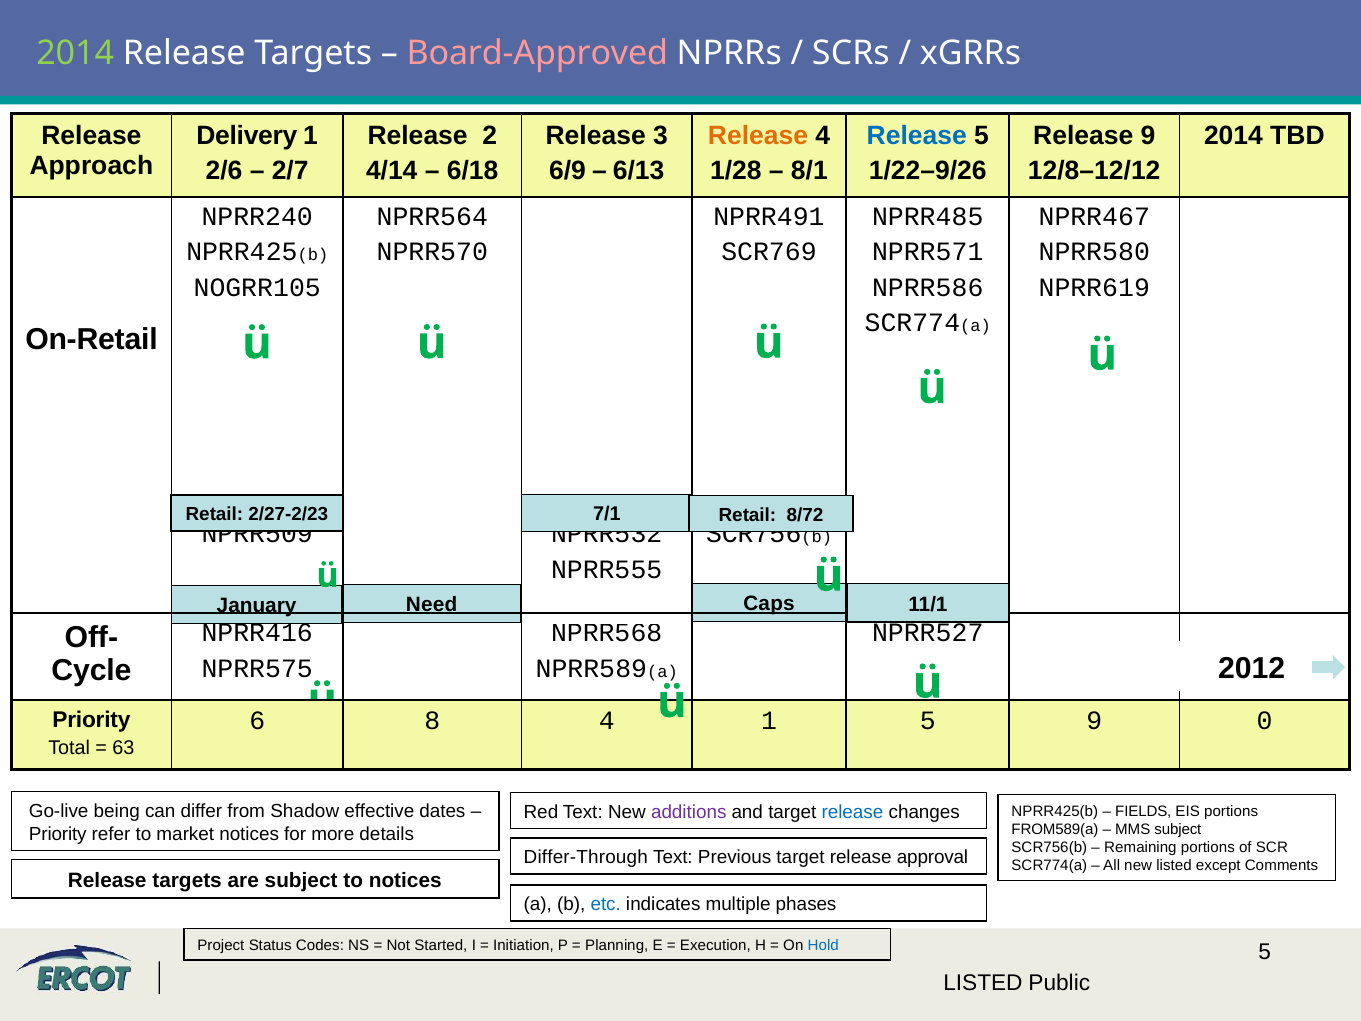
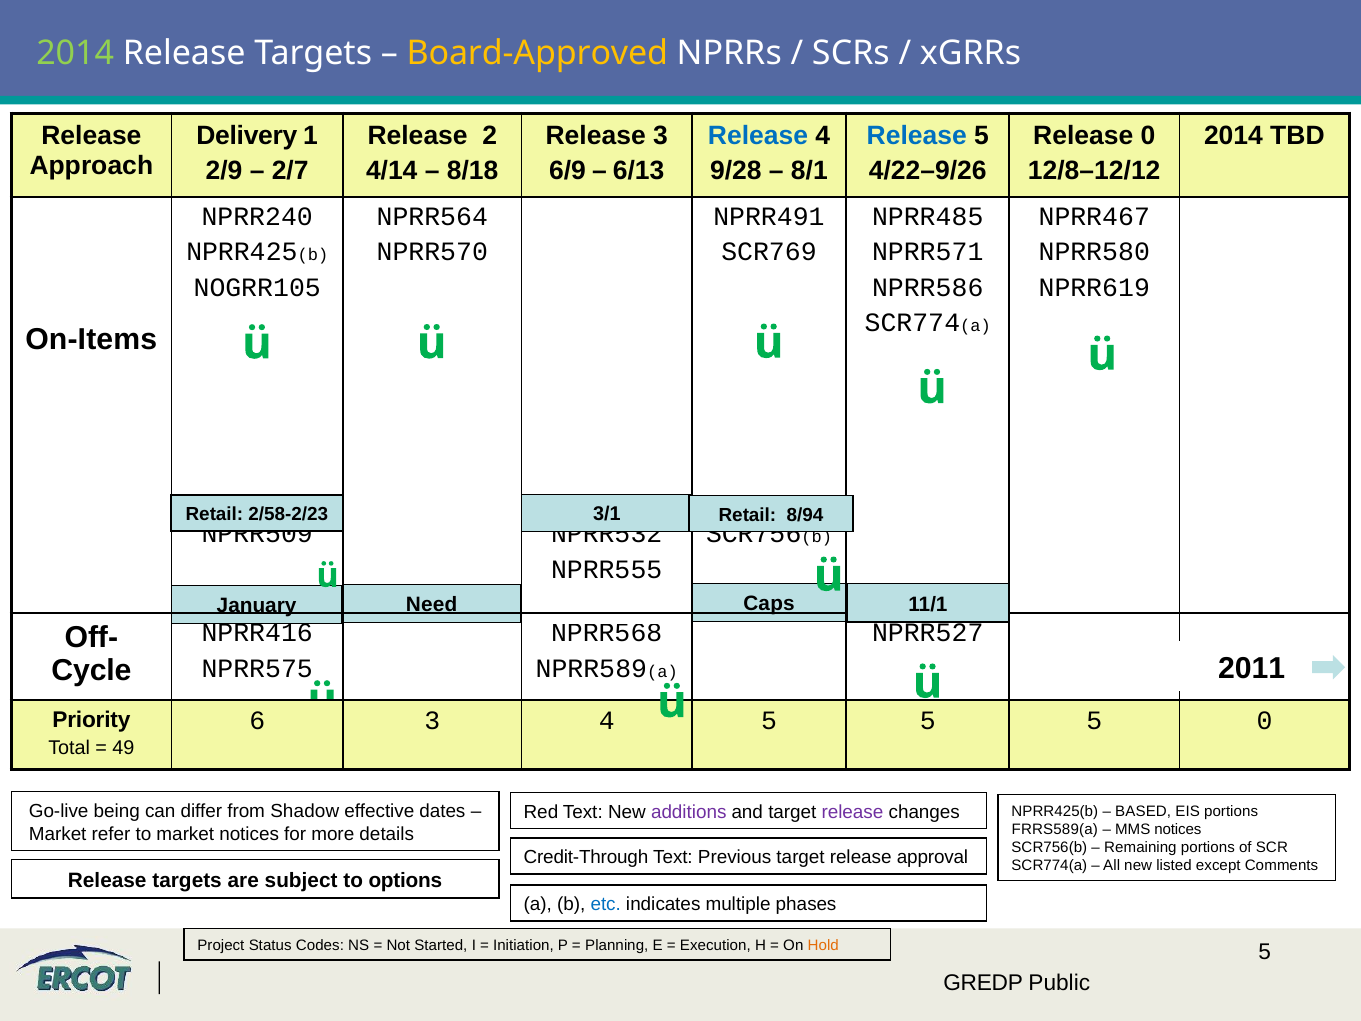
Board-Approved colour: pink -> yellow (537, 53)
Release colour: orange -> blue (758, 136)
Release 9: 9 -> 0 (1148, 136)
2/6: 2/6 -> 2/9 (224, 171)
6/18: 6/18 -> 8/18 (473, 171)
1/28: 1/28 -> 9/28 (736, 171)
1/22–9/26: 1/22–9/26 -> 4/22–9/26 (928, 171)
On-Retail: On-Retail -> On-Items (91, 340)
7/1: 7/1 -> 3/1 (607, 514)
2/27-2/23: 2/27-2/23 -> 2/58-2/23 (288, 514)
8/72: 8/72 -> 8/94 (805, 515)
2012: 2012 -> 2011 (1252, 668)
6 8: 8 -> 3 (432, 720)
4 1: 1 -> 5 (769, 720)
9: 9 -> 5 (1094, 720)
63: 63 -> 49 (123, 748)
release colour: blue -> purple (852, 812)
FIELDS: FIELDS -> BASED (1143, 811)
FROM589(a: FROM589(a -> FRRS589(a (1055, 829)
MMS subject: subject -> notices (1178, 829)
Priority: Priority -> Market (58, 834)
Differ-Through: Differ-Through -> Credit-Through (586, 857)
to notices: notices -> options (405, 880)
Hold colour: blue -> orange (823, 945)
LISTED: LISTED -> GREDP (983, 983)
